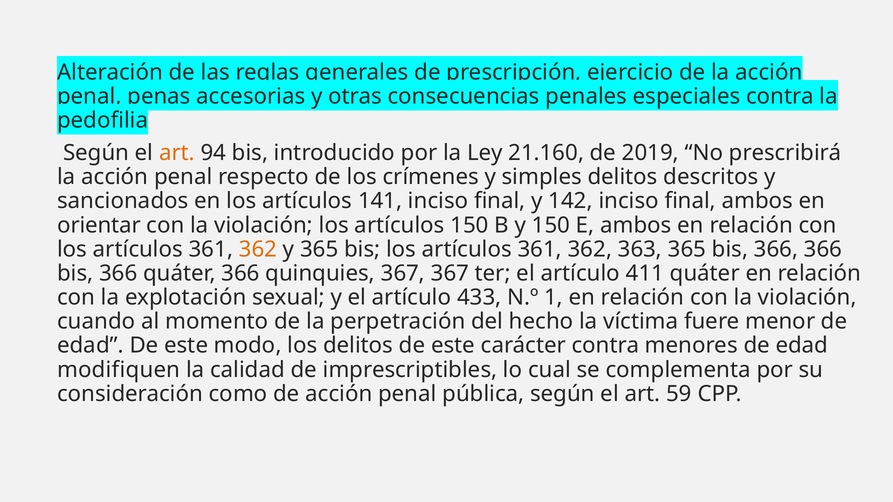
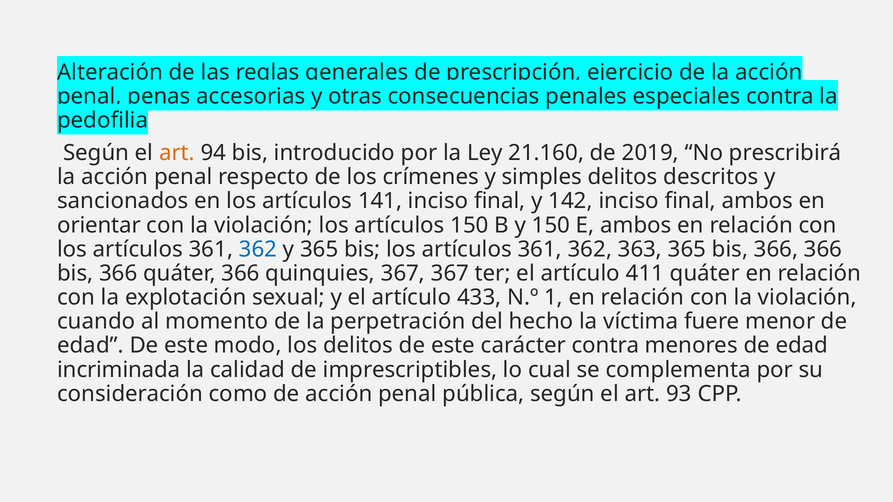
362 colour: orange -> blue (258, 249)
modifiquen: modifiquen -> incriminada (119, 370)
59: 59 -> 93 (679, 394)
